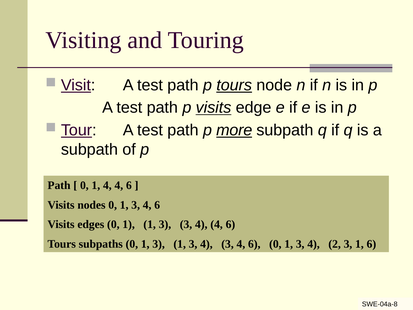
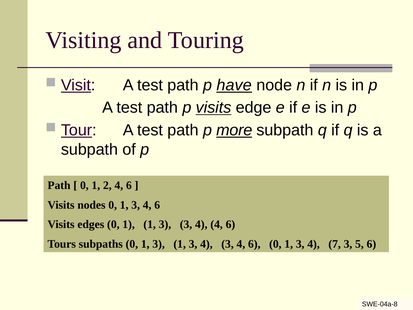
p tours: tours -> have (234, 85)
1 4: 4 -> 2 (107, 185)
2: 2 -> 7 (335, 244)
1: 1 -> 5 (359, 244)
